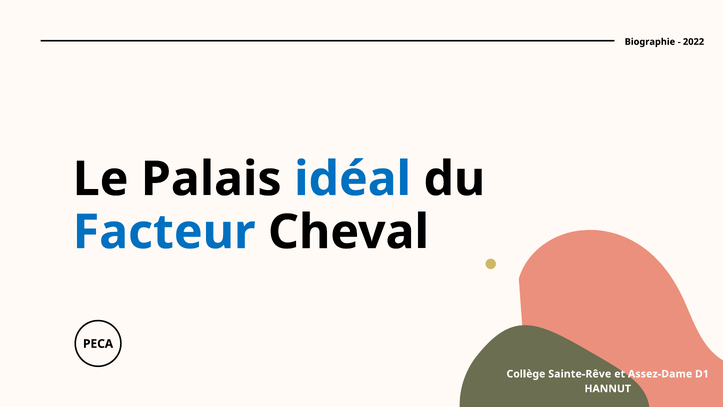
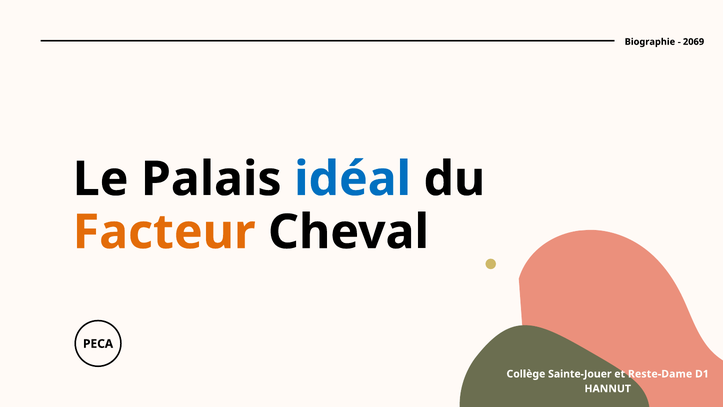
2022: 2022 -> 2069 (694, 42)
Facteur colour: blue -> orange (164, 232)
Sainte-Rêve: Sainte-Rêve -> Sainte-Jouer (580, 374)
Assez-Dame: Assez-Dame -> Reste-Dame (660, 374)
